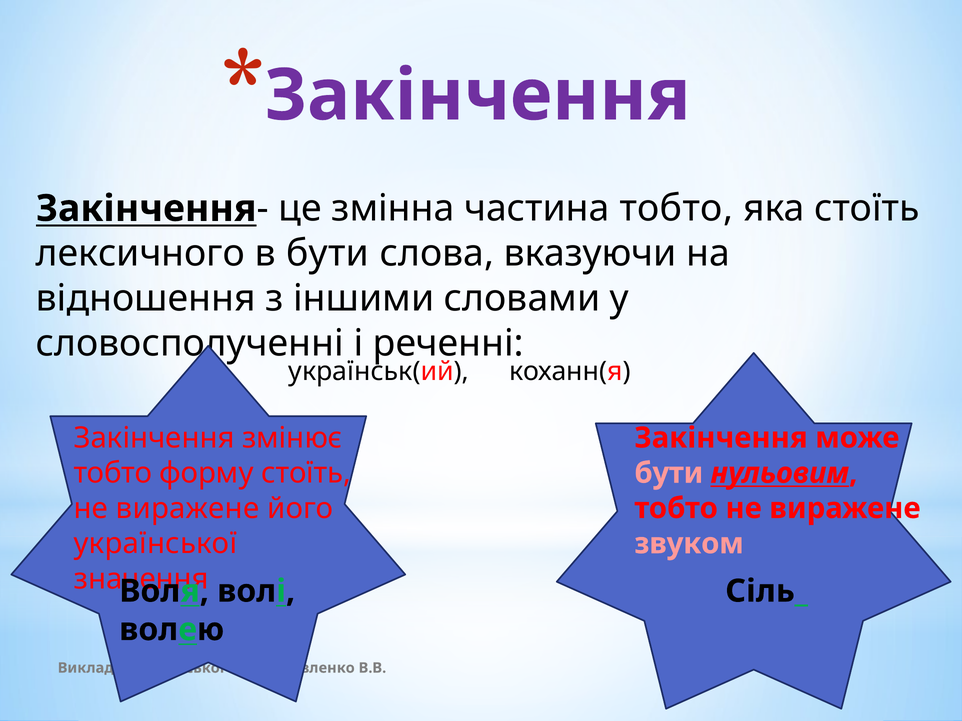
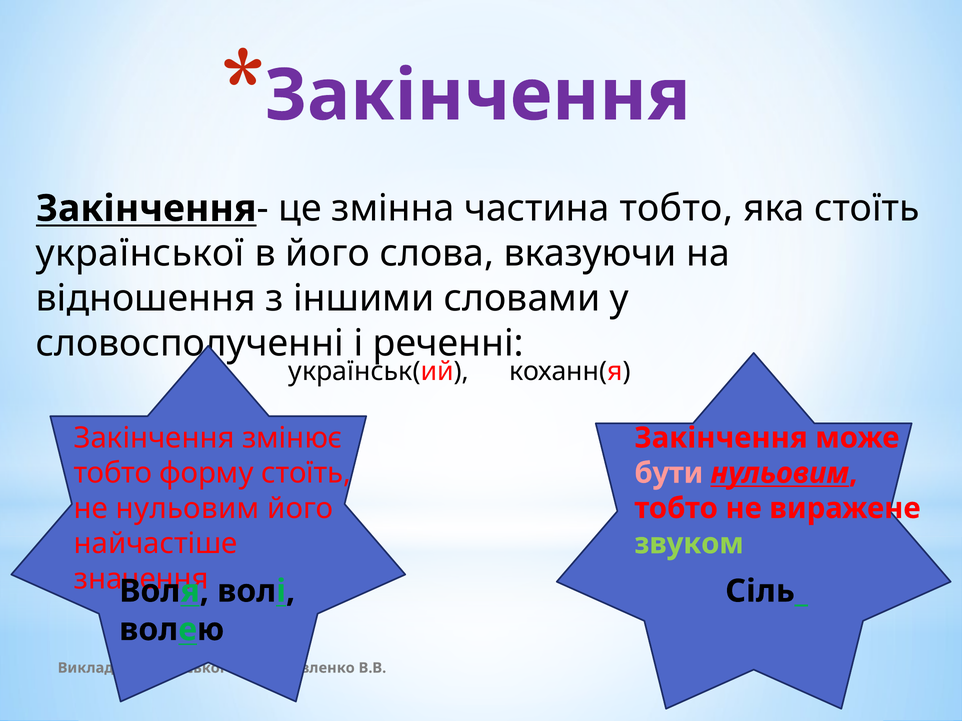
лексичного: лексичного -> української (140, 254)
в бути: бути -> його (328, 254)
виражене: виражене -> нульовим (188, 509)
української: української -> найчастіше (156, 544)
звуком colour: pink -> light green (689, 544)
